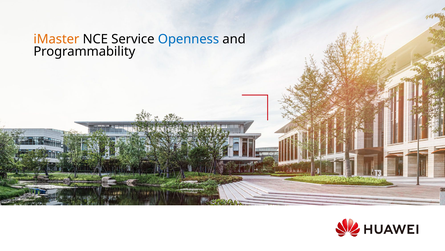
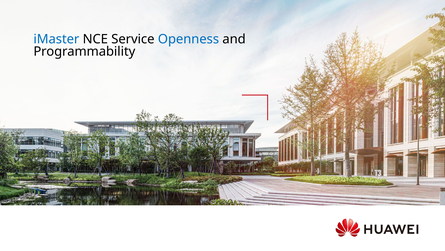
iMaster colour: orange -> blue (56, 39)
